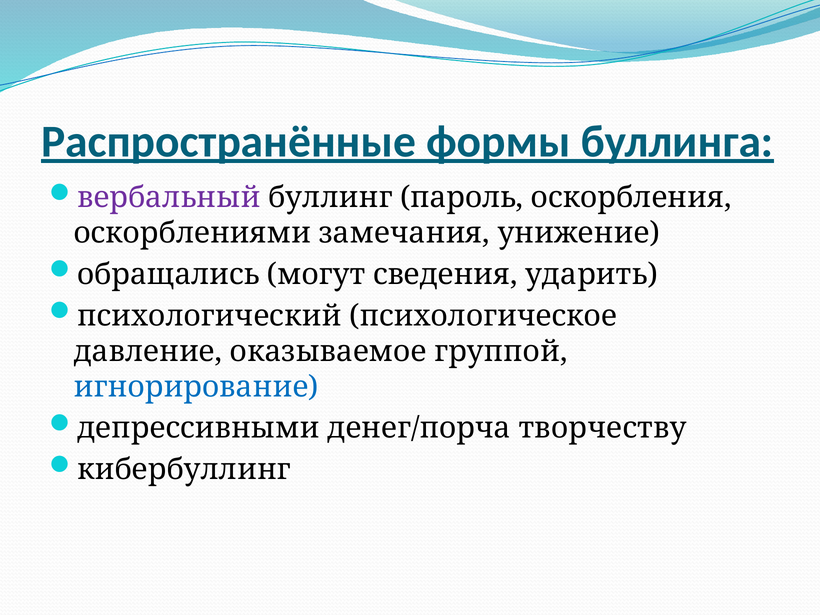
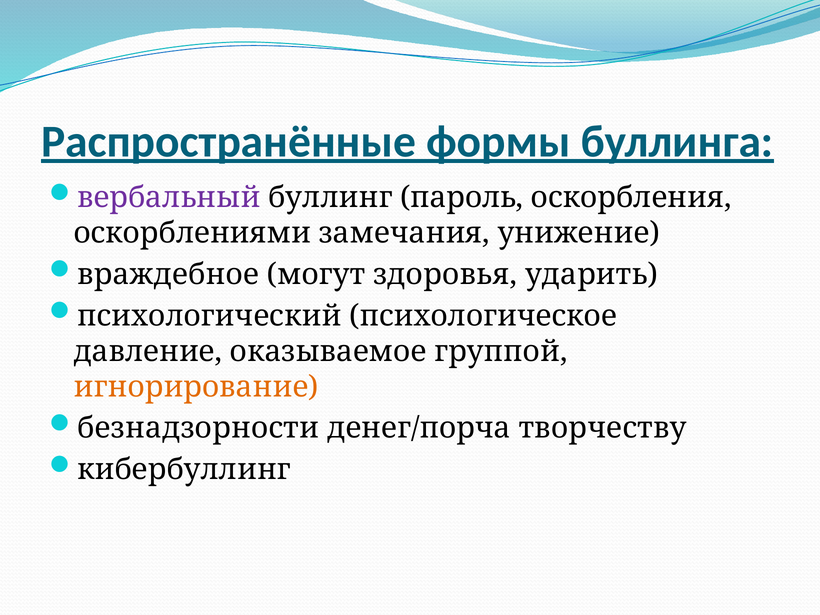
обращались: обращались -> враждебное (168, 274)
сведения: сведения -> здоровья (445, 274)
игнорирование colour: blue -> orange (196, 387)
депрессивными: депрессивными -> безнадзорности (198, 428)
